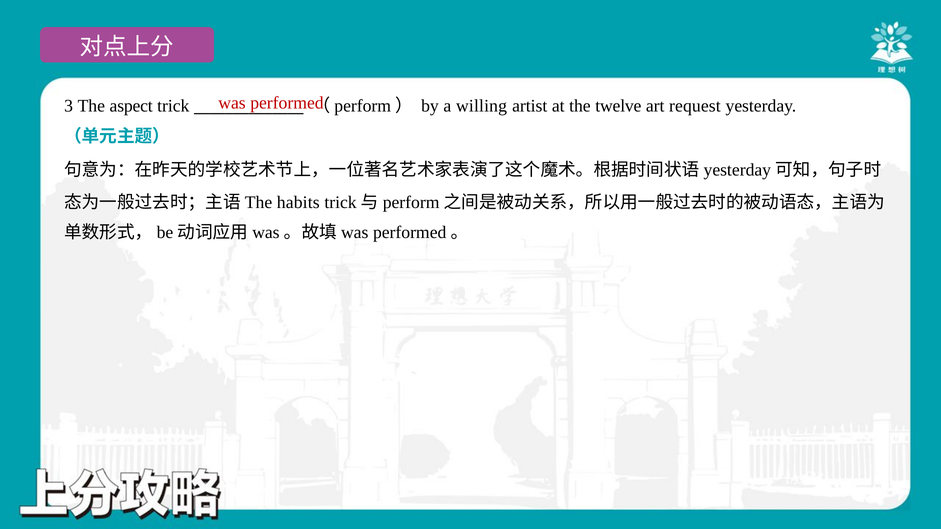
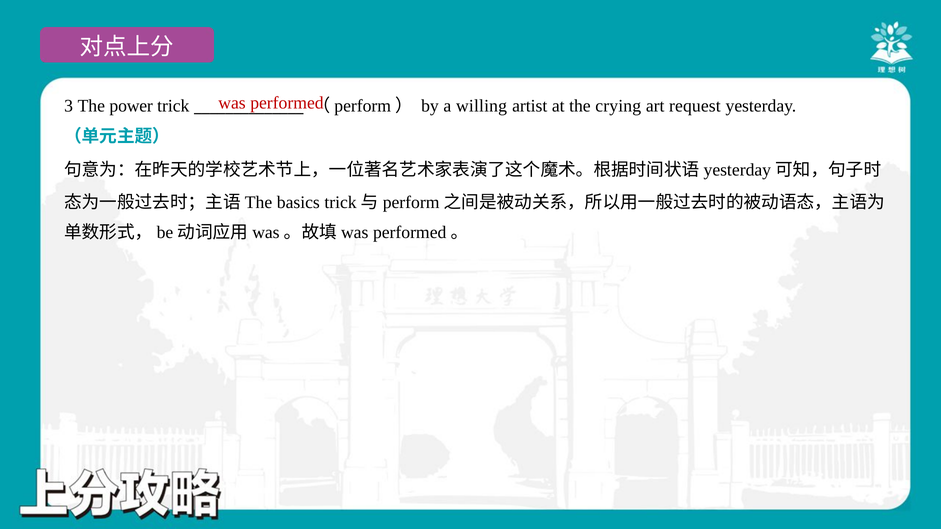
aspect: aspect -> power (131, 106)
twelve: twelve -> crying (618, 106)
habits: habits -> basics (298, 202)
